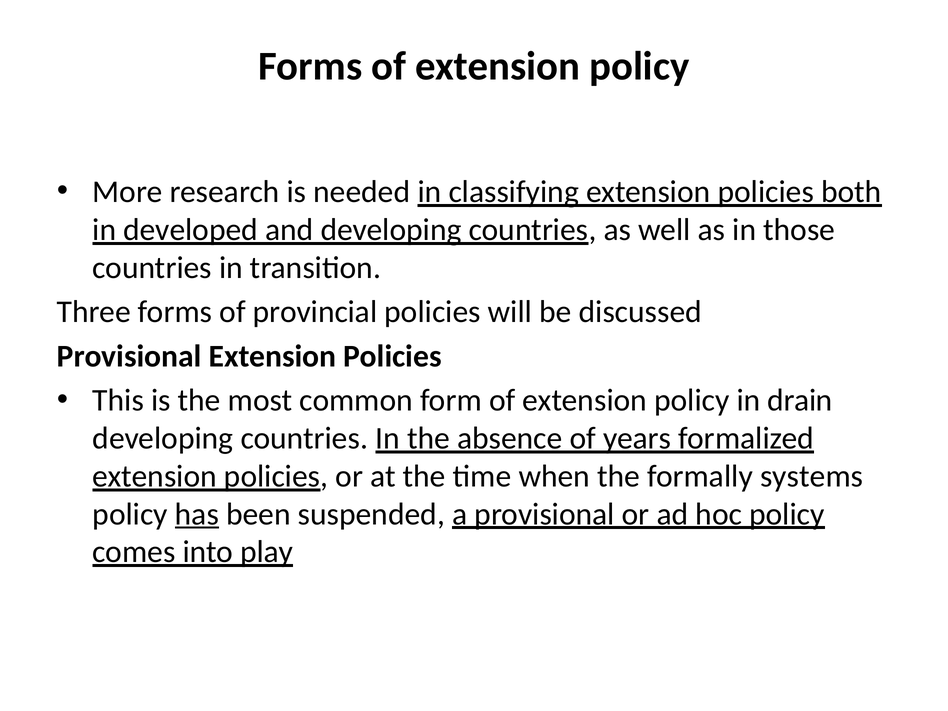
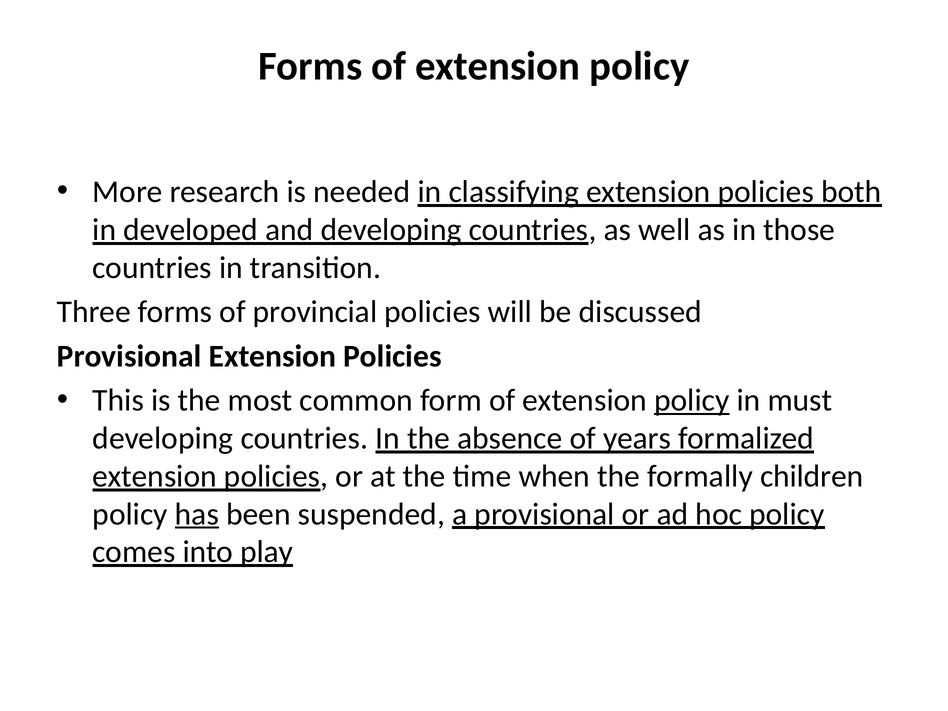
policy underline: none -> present (692, 400)
drain: drain -> must (800, 400)
systems: systems -> children (812, 476)
